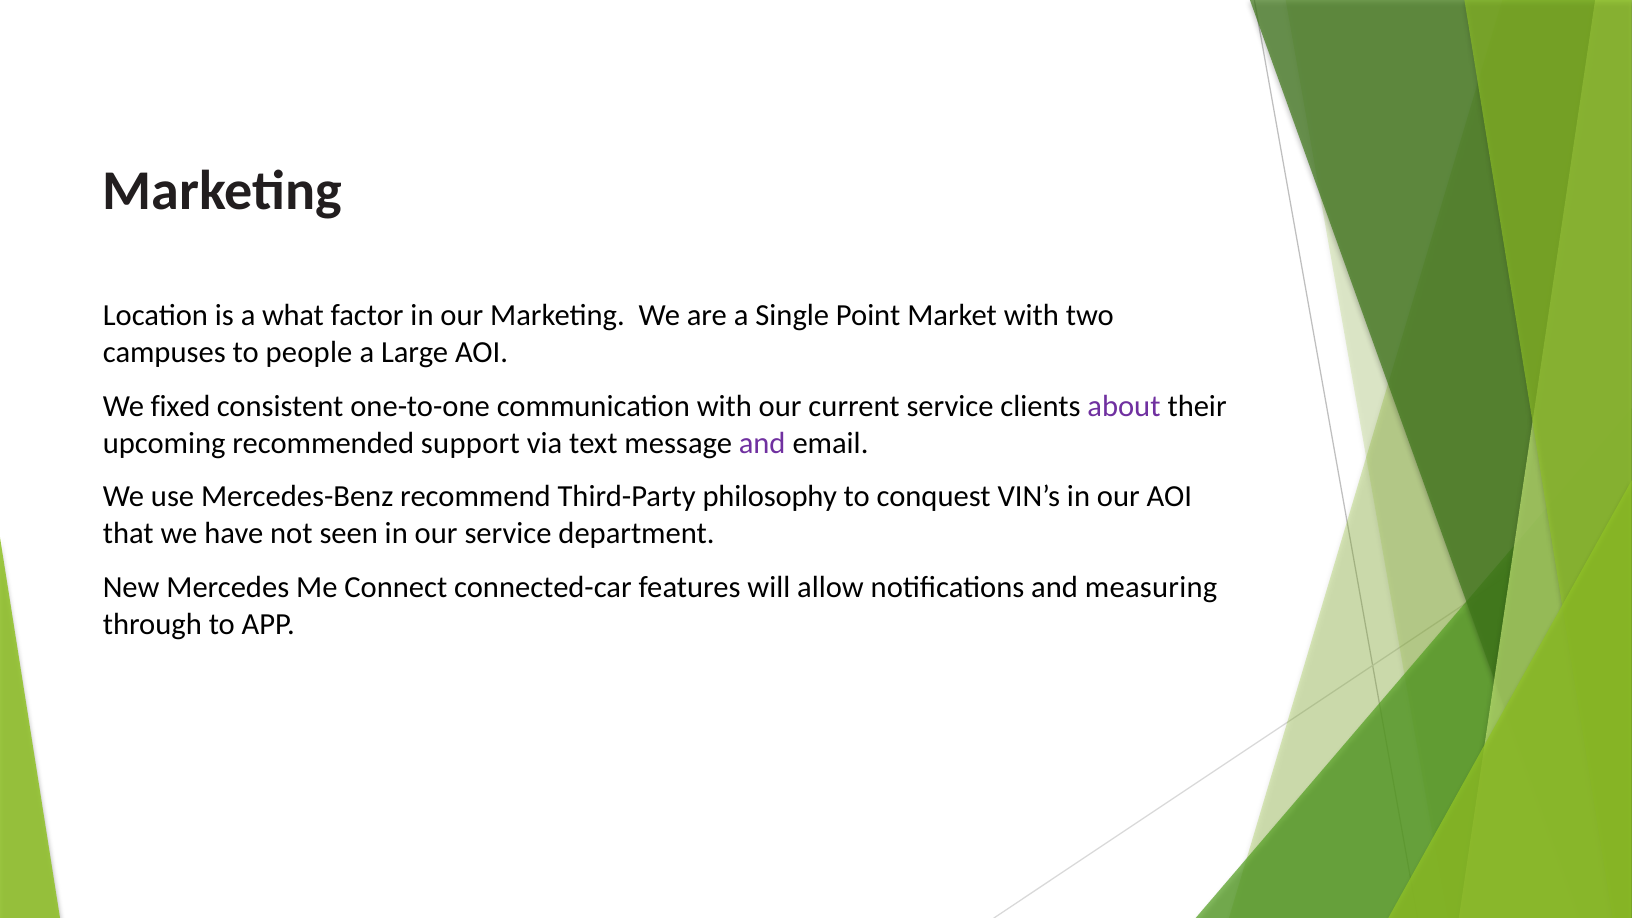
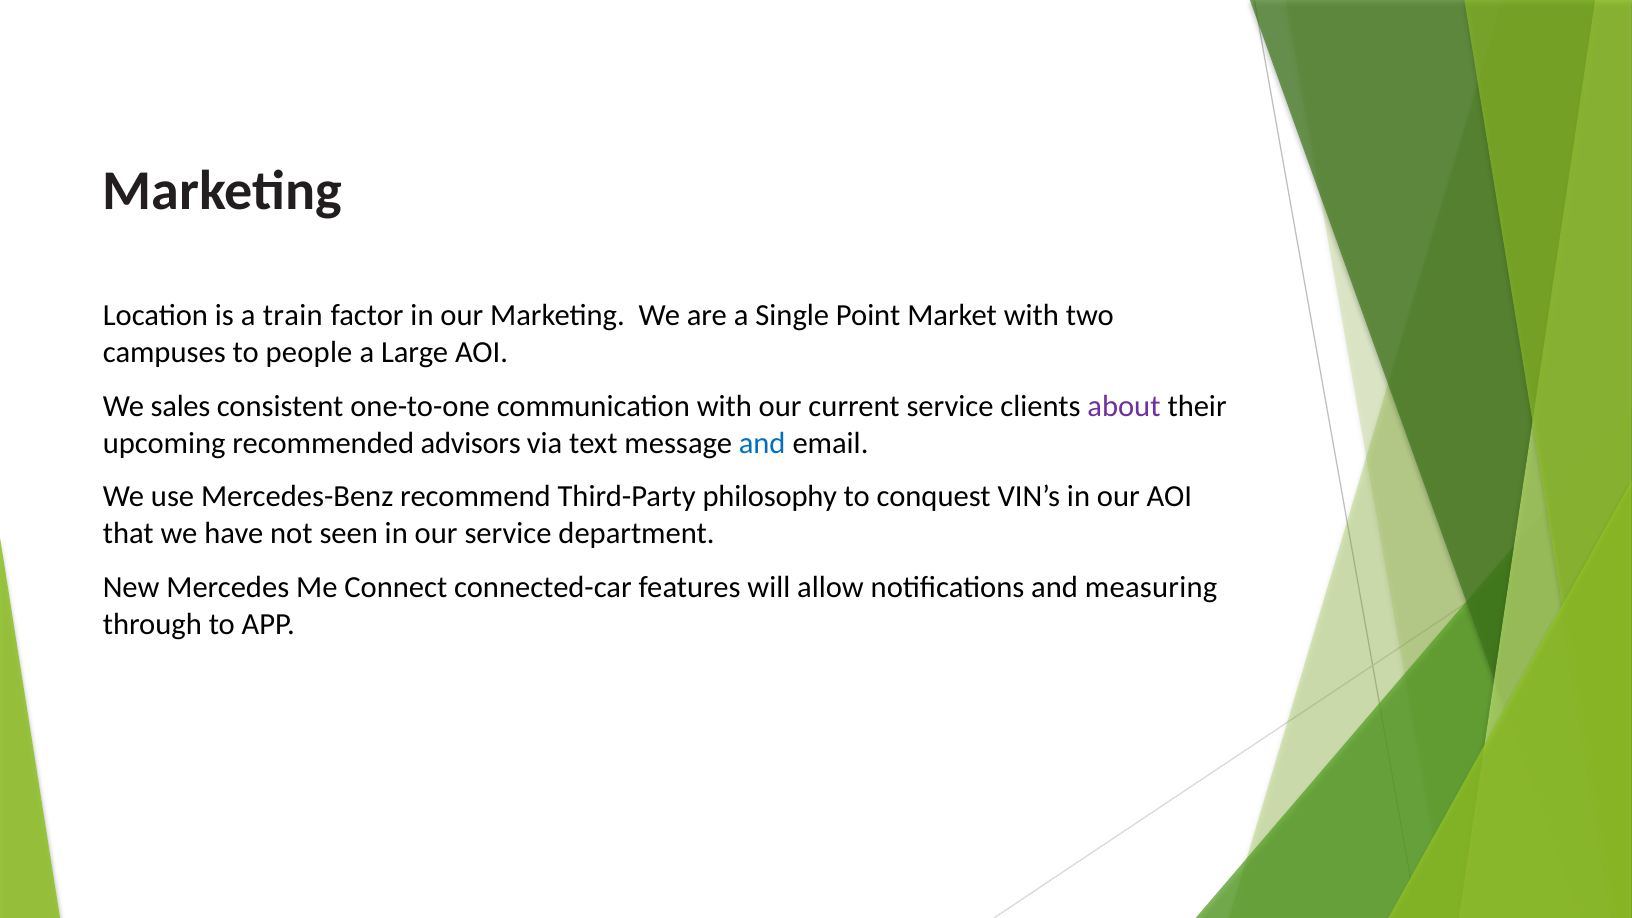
what: what -> train (293, 316)
fixed: fixed -> sales (181, 406)
support: support -> advisors (471, 443)
and colour: purple -> blue (762, 443)
